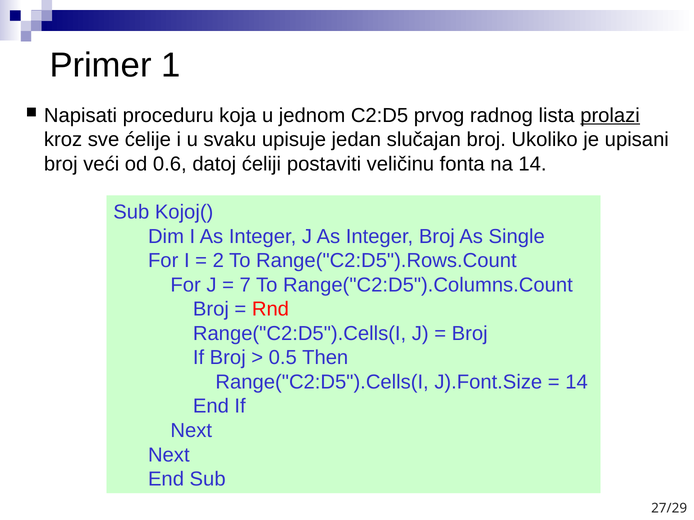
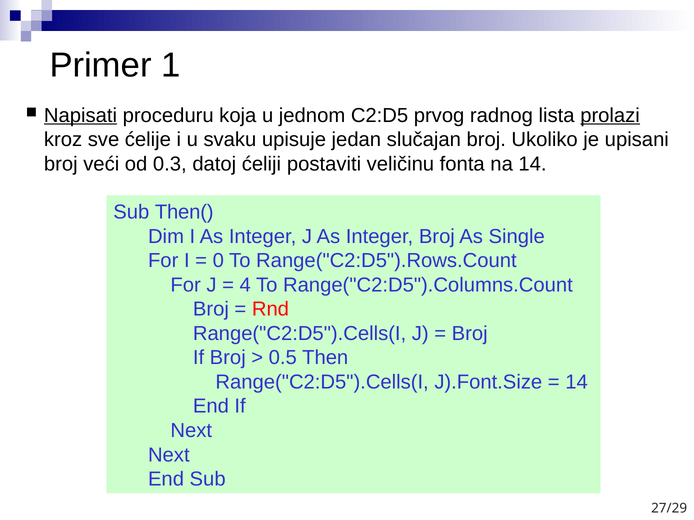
Napisati underline: none -> present (81, 115)
0.6: 0.6 -> 0.3 (170, 164)
Kojoj(: Kojoj( -> Then( (184, 212)
2: 2 -> 0 (218, 261)
7: 7 -> 4 (245, 285)
